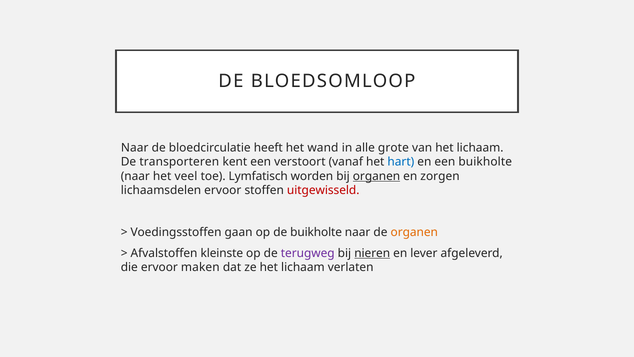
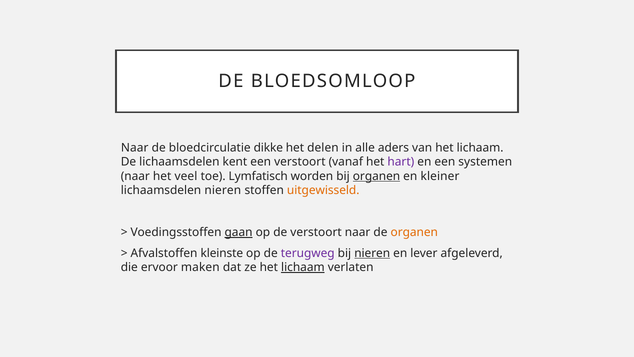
heeft: heeft -> dikke (268, 148)
wand: wand -> delen (323, 148)
grote: grote -> aders (393, 148)
De transporteren: transporteren -> lichaamsdelen (179, 162)
hart colour: blue -> purple (401, 162)
een buikholte: buikholte -> systemen (485, 162)
zorgen: zorgen -> kleiner (440, 176)
lichaamsdelen ervoor: ervoor -> nieren (223, 190)
uitgewisseld colour: red -> orange (323, 190)
gaan underline: none -> present (239, 232)
de buikholte: buikholte -> verstoort (316, 232)
lichaam underline: none -> present (303, 267)
